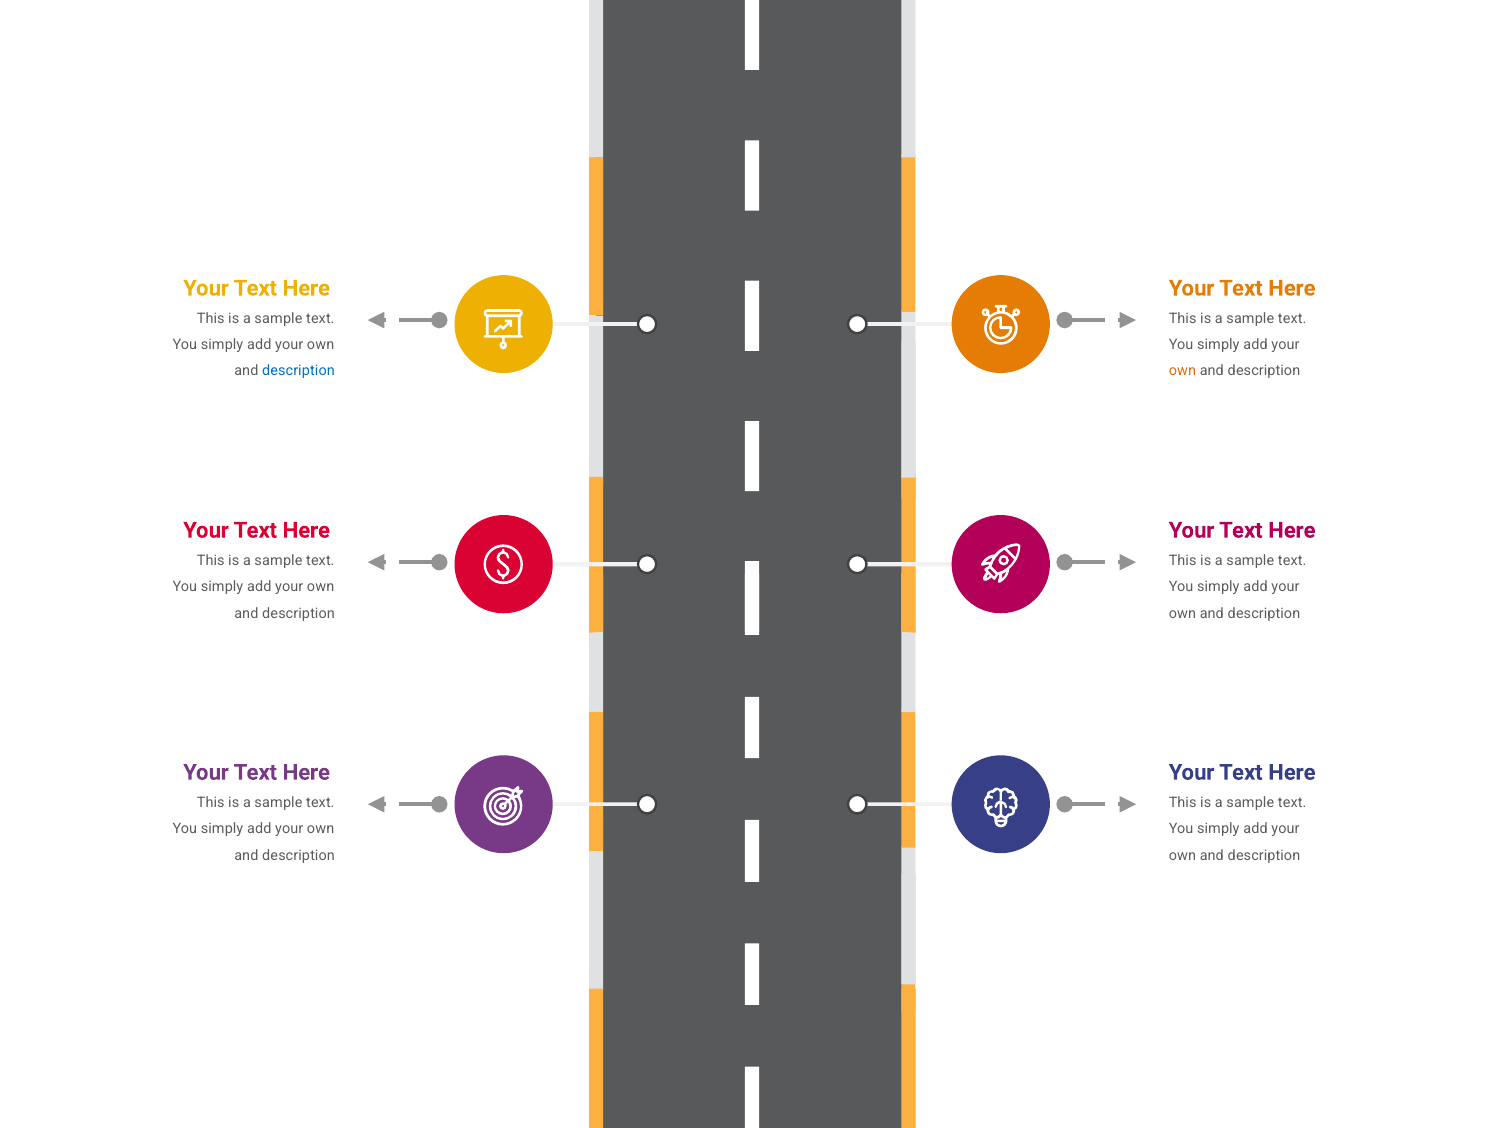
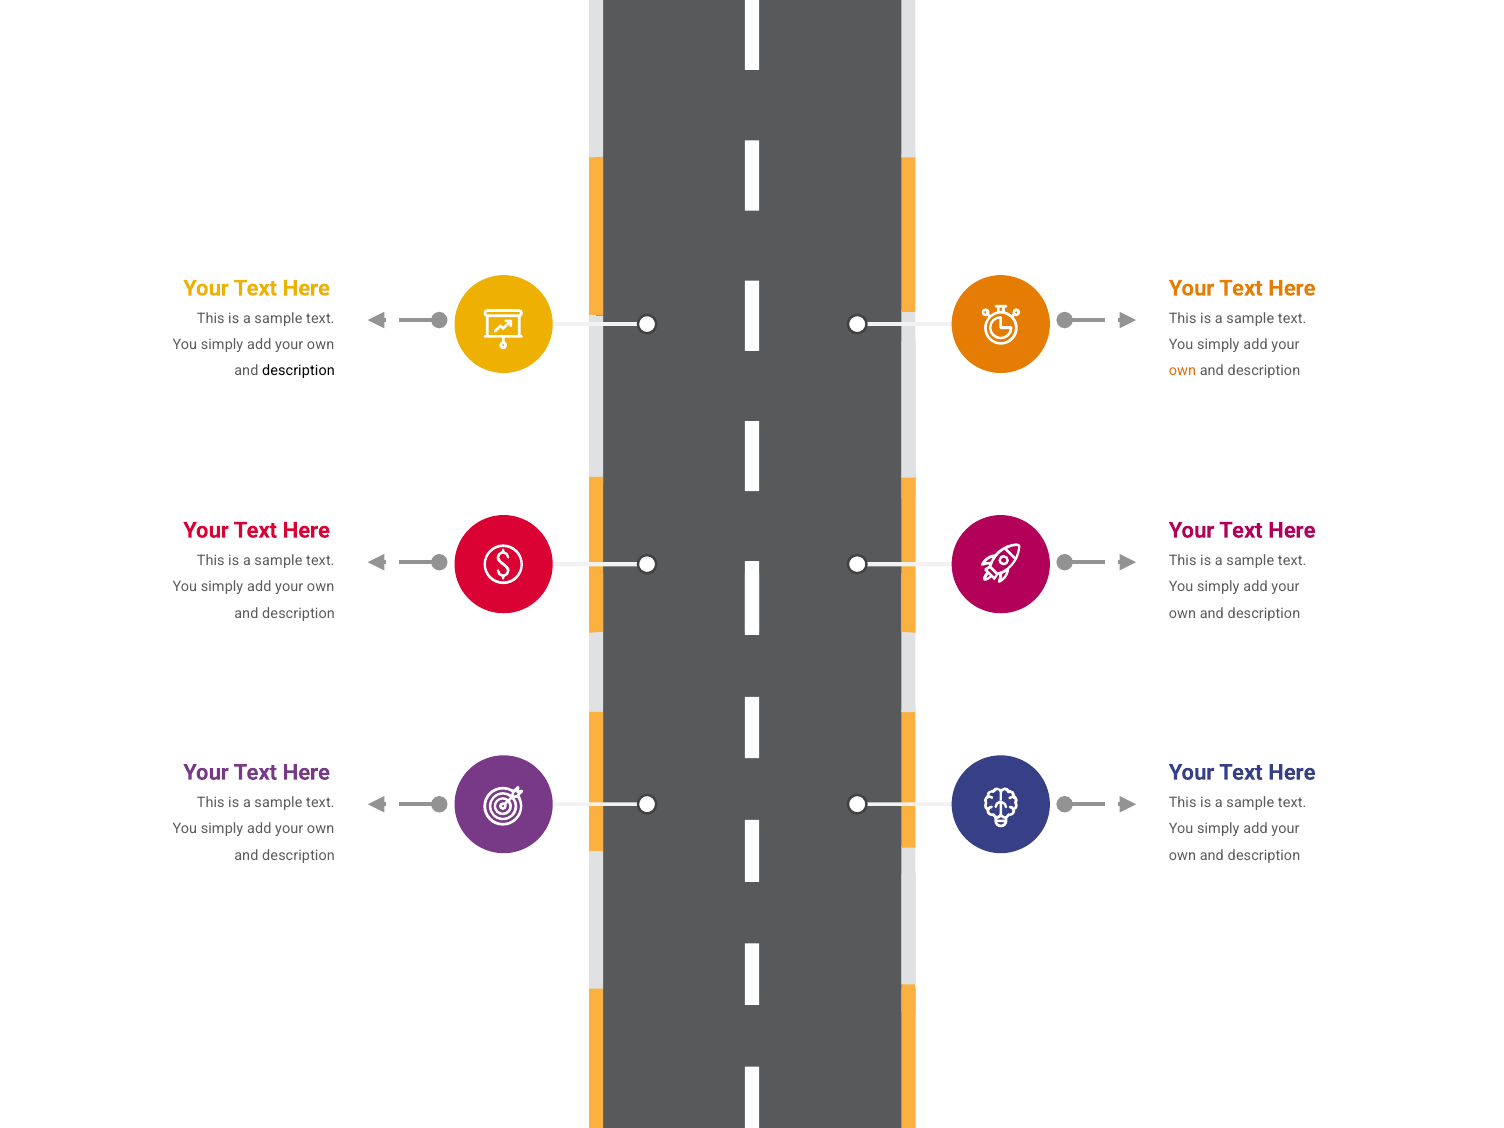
description colour: blue -> black (298, 371)
